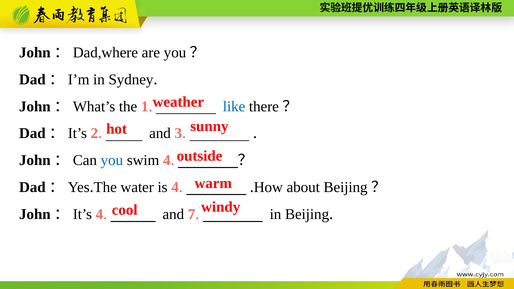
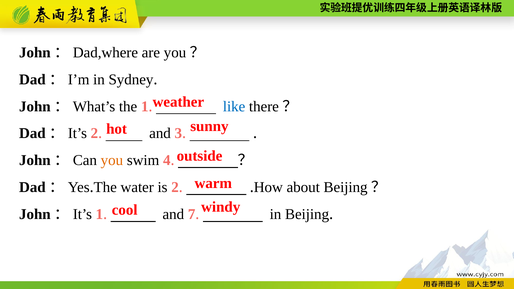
you colour: blue -> orange (112, 160)
is 4: 4 -> 2 (175, 187)
4: 4 -> 1 (99, 214)
